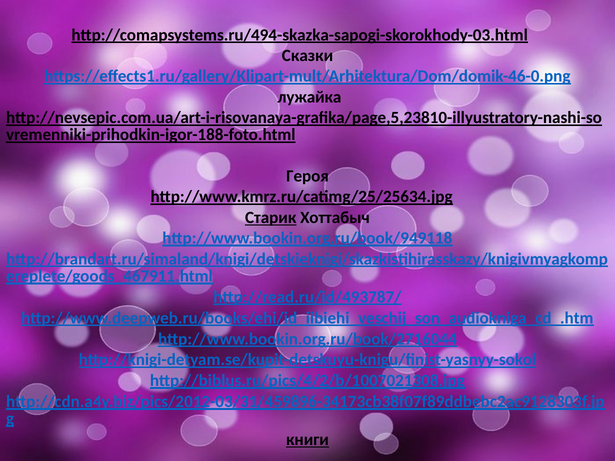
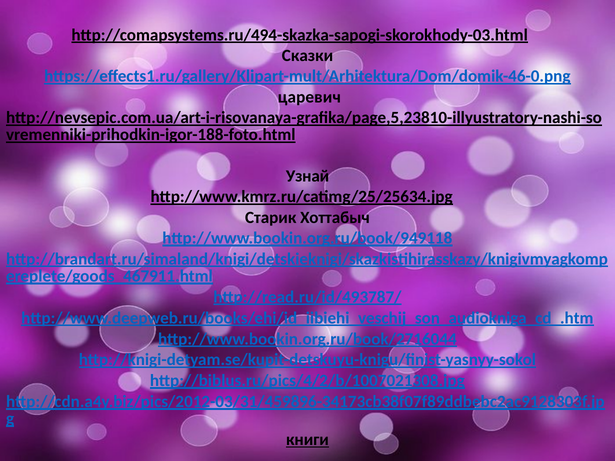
лужайка: лужайка -> царевич (309, 97)
Героя: Героя -> Узнай (308, 176)
Старик underline: present -> none (271, 218)
